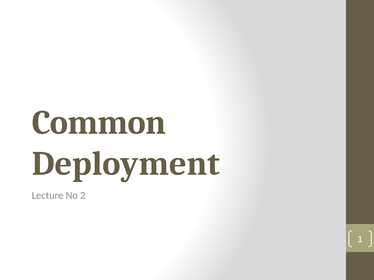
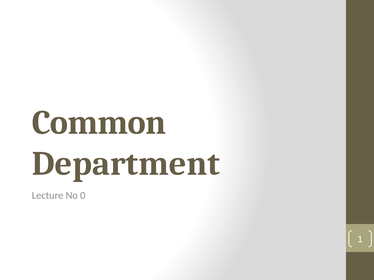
Deployment: Deployment -> Department (126, 164)
2: 2 -> 0 (83, 196)
